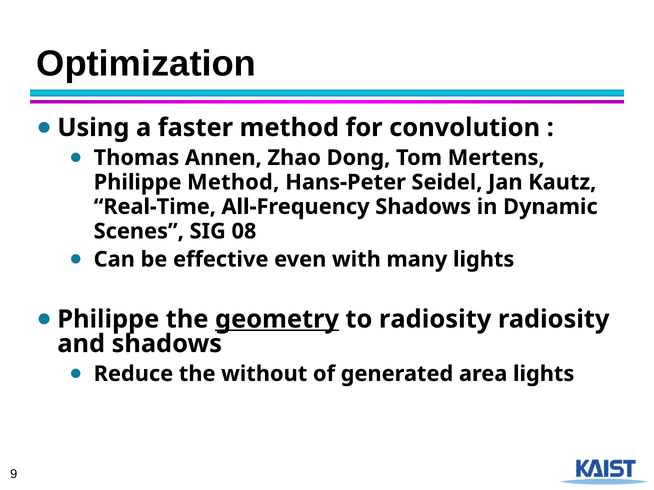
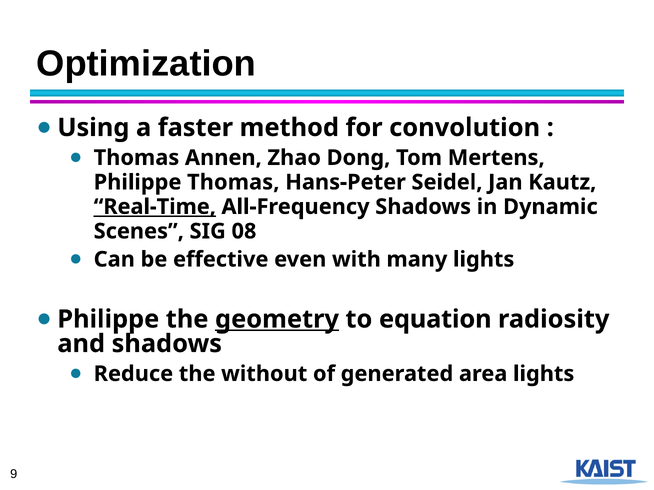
Philippe Method: Method -> Thomas (233, 182)
Real-Time underline: none -> present (155, 207)
to radiosity: radiosity -> equation (435, 320)
